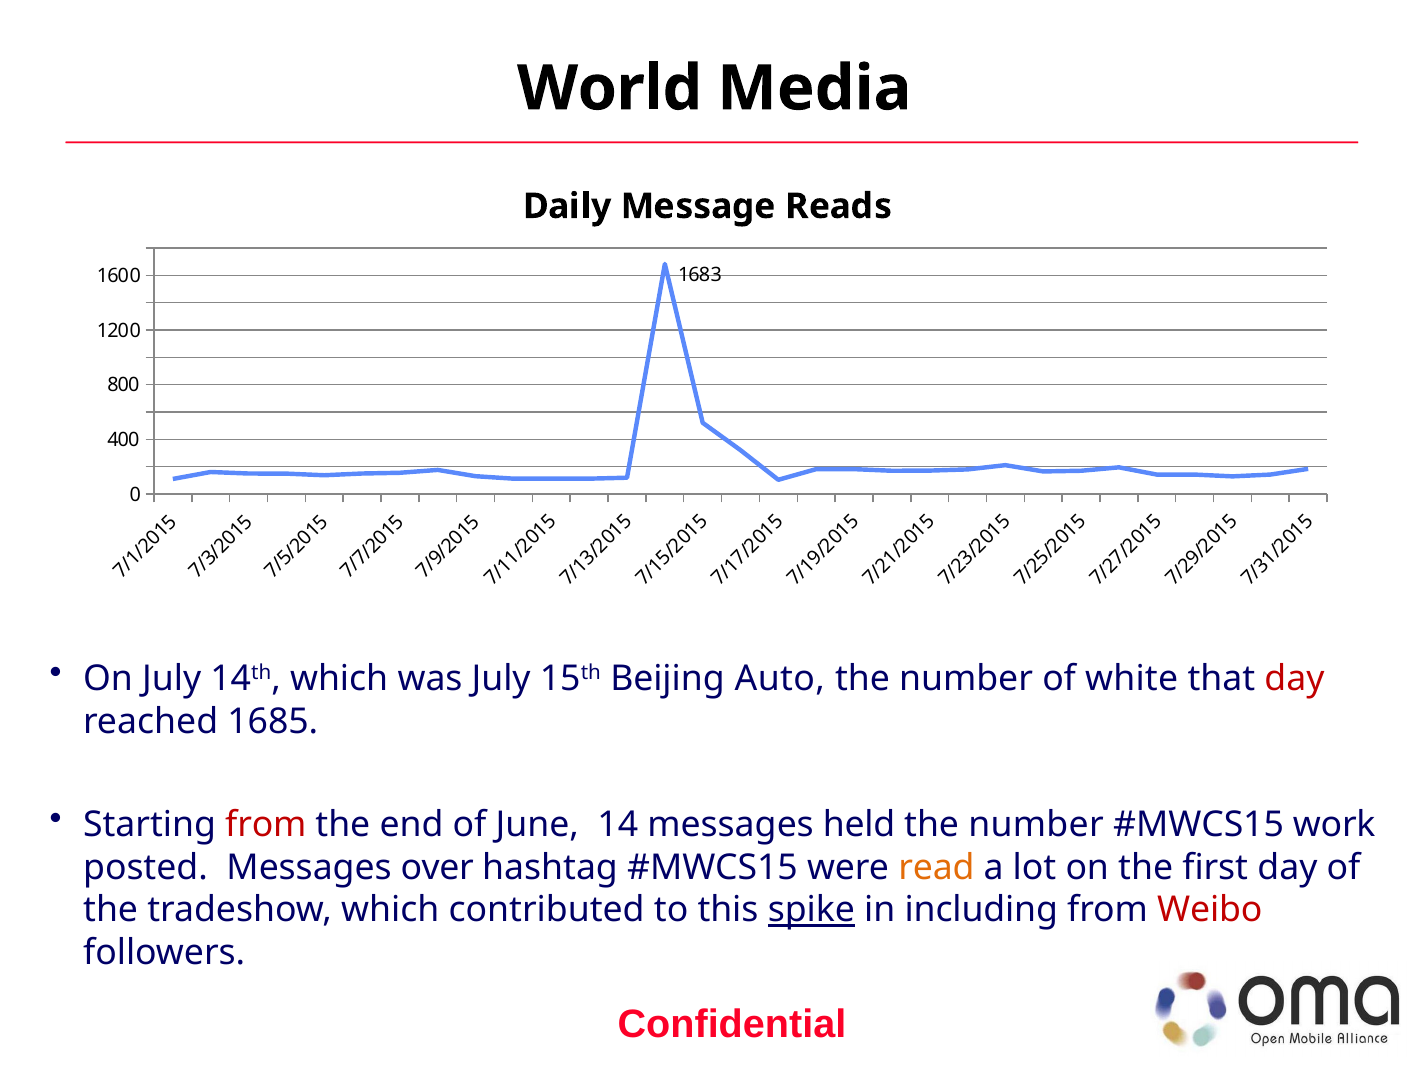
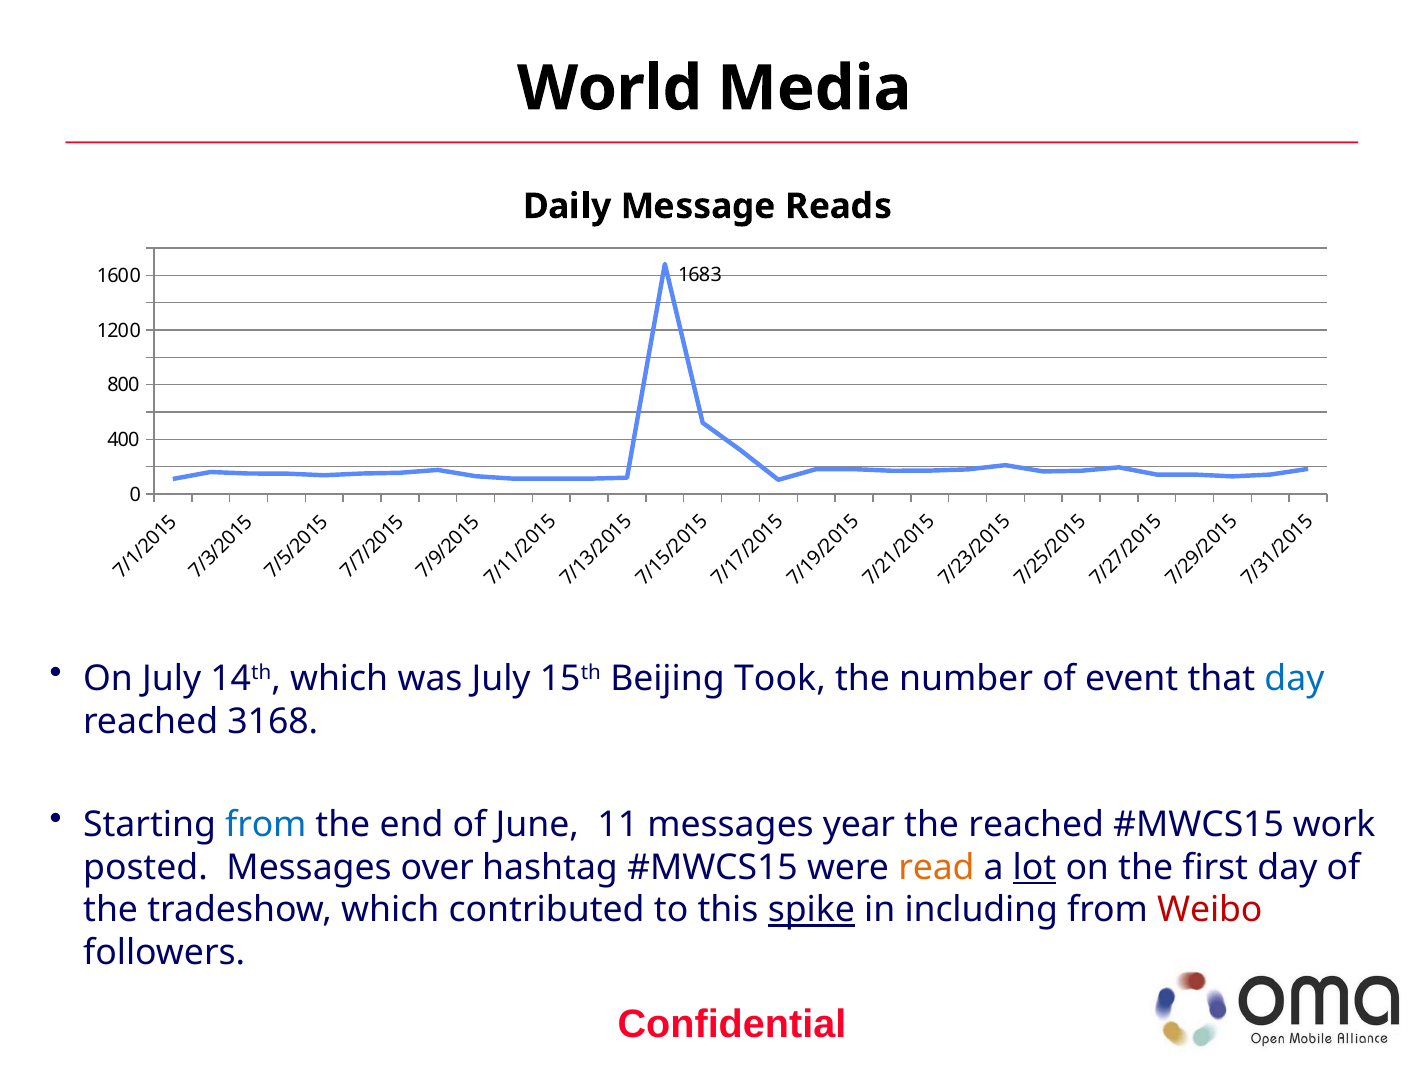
Auto: Auto -> Took (780, 679)
white: white -> event (1132, 679)
day colour: red -> blue (1294, 679)
1685: 1685 -> 3168 (273, 721)
from colour: red -> blue (266, 825)
14: 14 -> 11 (618, 825)
held: held -> year (859, 825)
number: number -> reached (1036, 825)
lot underline: none -> present (1034, 867)
